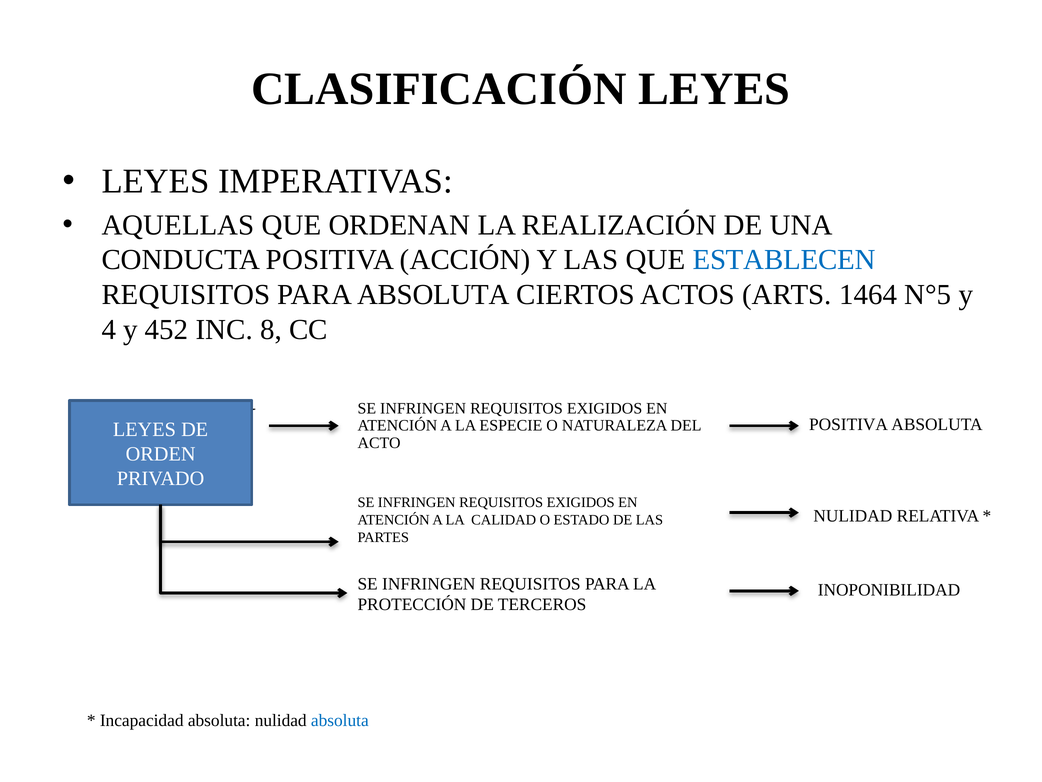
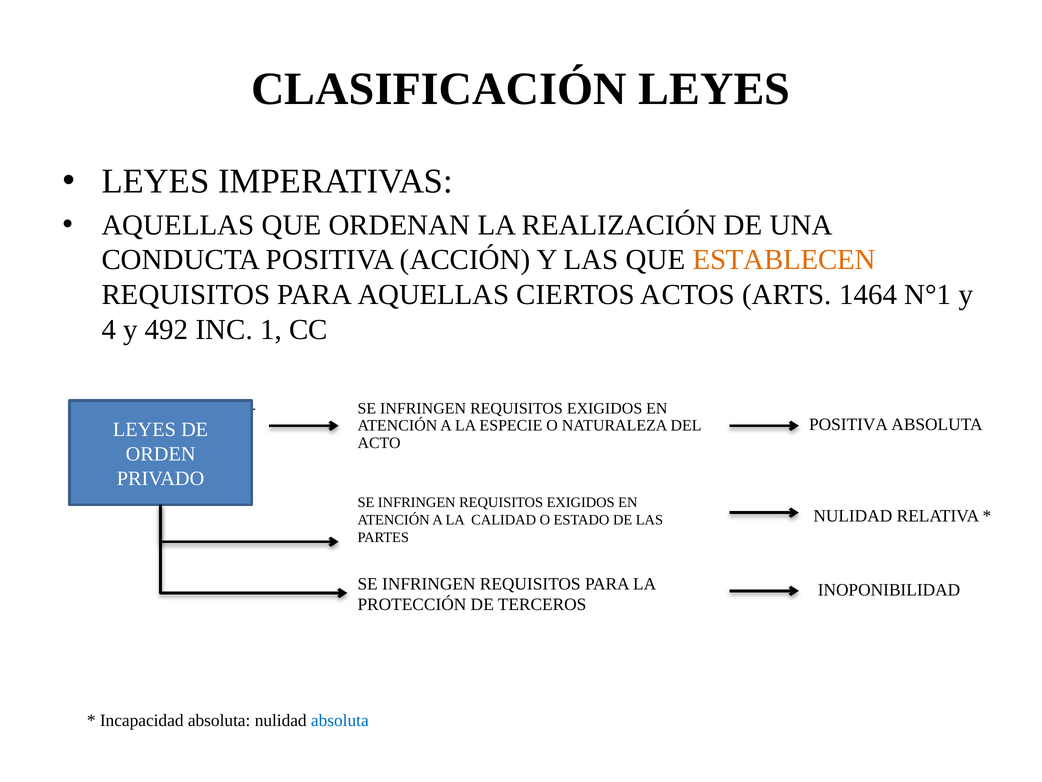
ESTABLECEN colour: blue -> orange (784, 260)
PARA ABSOLUTA: ABSOLUTA -> AQUELLAS (433, 295)
N°5: N°5 -> N°1 (928, 295)
452: 452 -> 492 (167, 329)
8: 8 -> 1 (271, 329)
